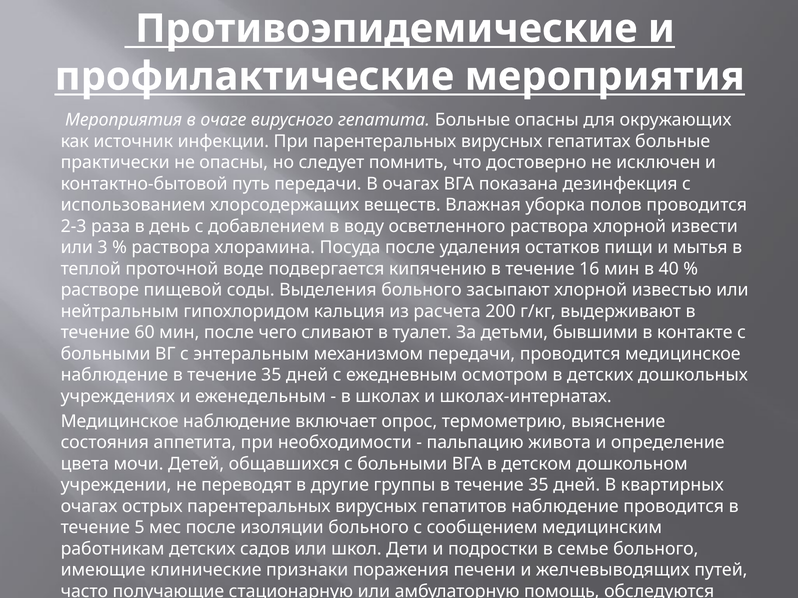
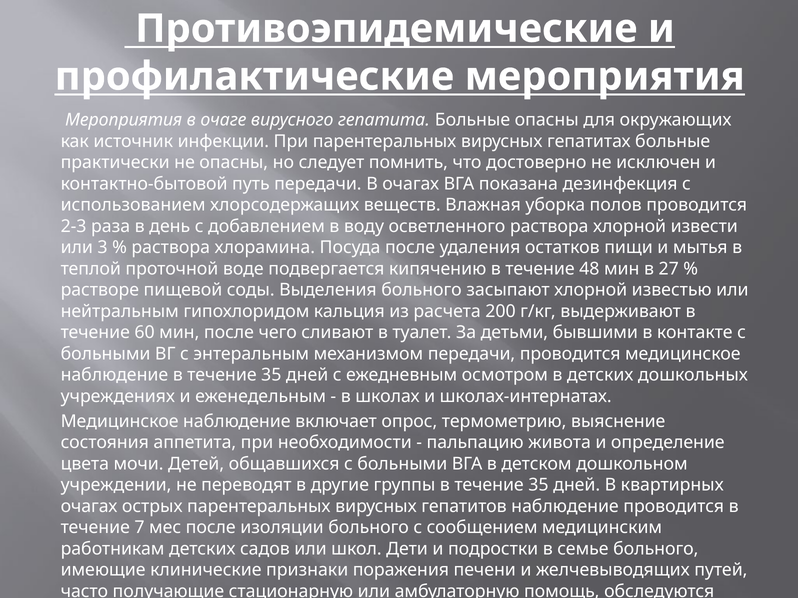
16: 16 -> 48 (589, 269)
40: 40 -> 27 (669, 269)
5: 5 -> 7 (140, 528)
